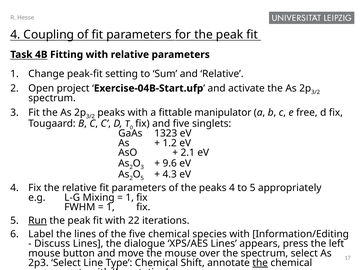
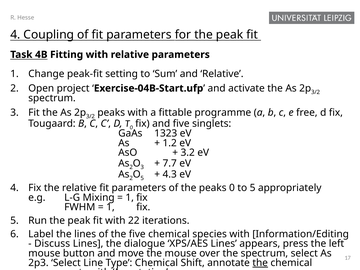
manipulator: manipulator -> programme (223, 113)
2.1: 2.1 -> 3.2 (188, 153)
9.6: 9.6 -> 7.7 (170, 163)
peaks 4: 4 -> 0 (232, 188)
Run underline: present -> none (38, 221)
